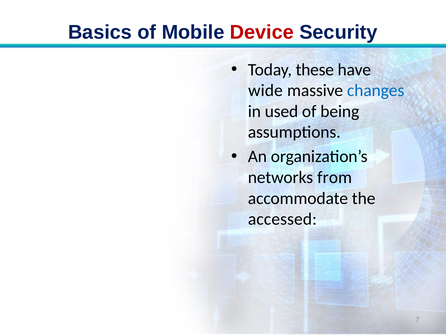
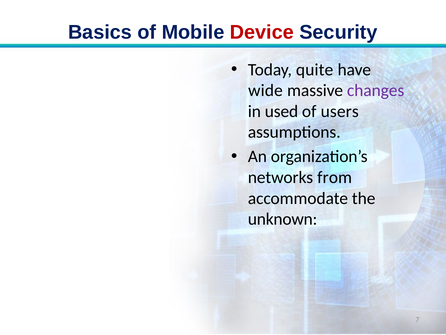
these: these -> quite (315, 70)
changes colour: blue -> purple (376, 90)
being: being -> users (340, 111)
accessed: accessed -> unknown (283, 219)
